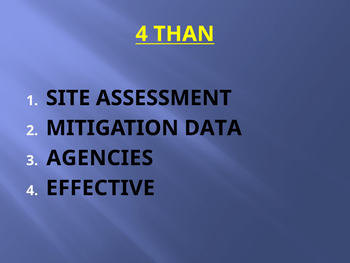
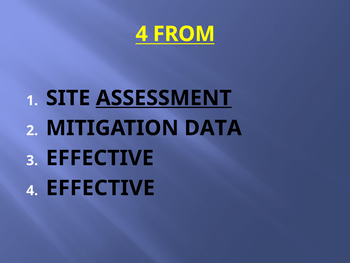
THAN: THAN -> FROM (184, 34)
ASSESSMENT underline: none -> present (164, 98)
AGENCIES: AGENCIES -> EFFECTIVE (100, 158)
